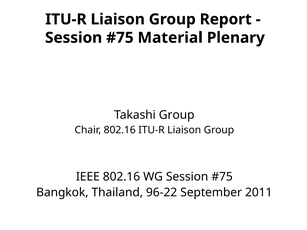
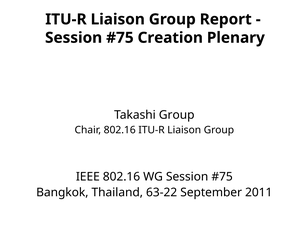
Material: Material -> Creation (170, 38)
96-22: 96-22 -> 63-22 (162, 193)
